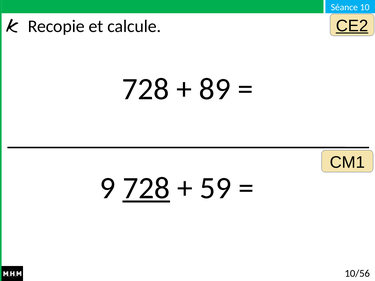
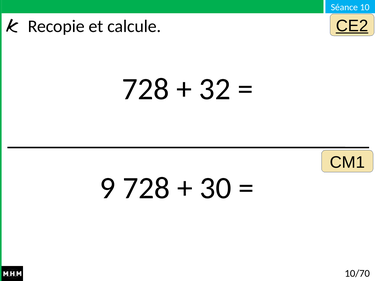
89: 89 -> 32 (215, 89)
728 underline: present -> none (146, 188)
59: 59 -> 30 (216, 188)
10/56: 10/56 -> 10/70 (357, 274)
